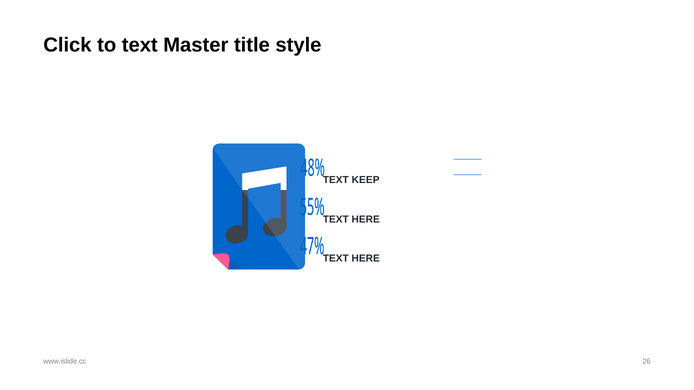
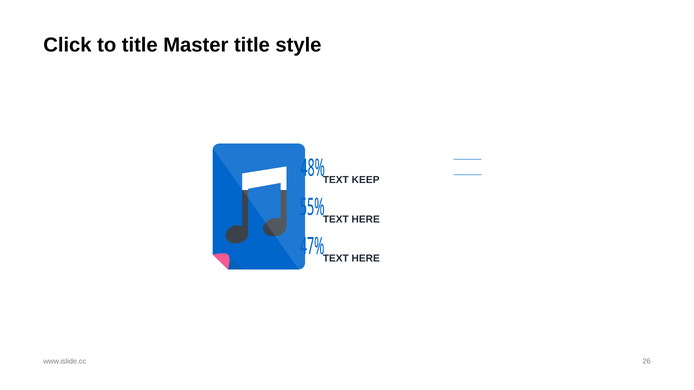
to text: text -> title (140, 45)
